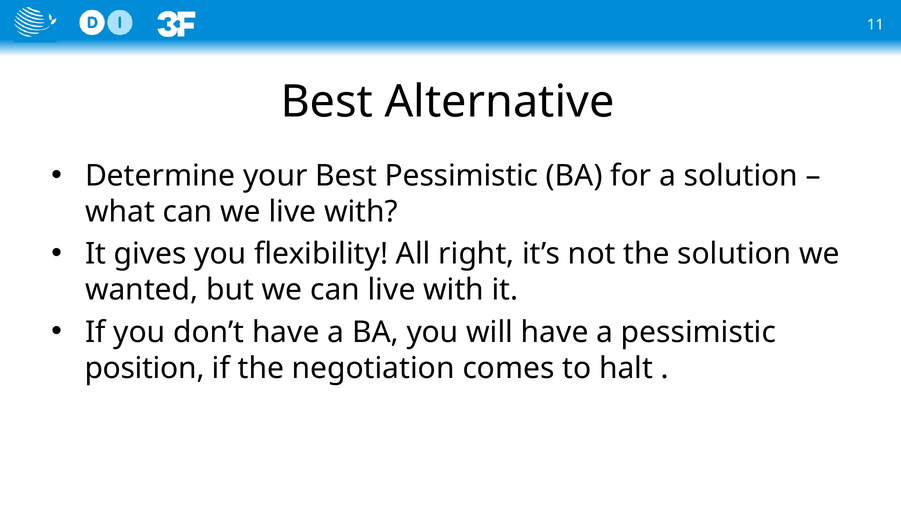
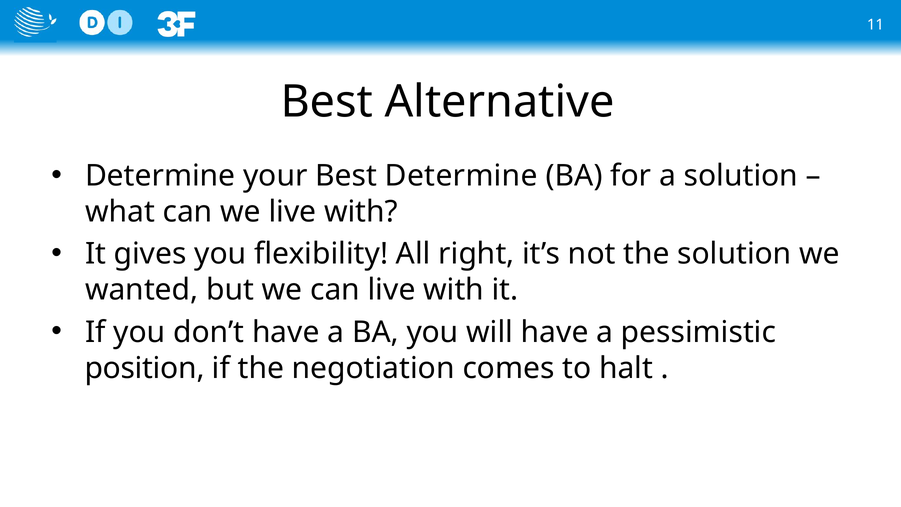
Best Pessimistic: Pessimistic -> Determine (461, 176)
